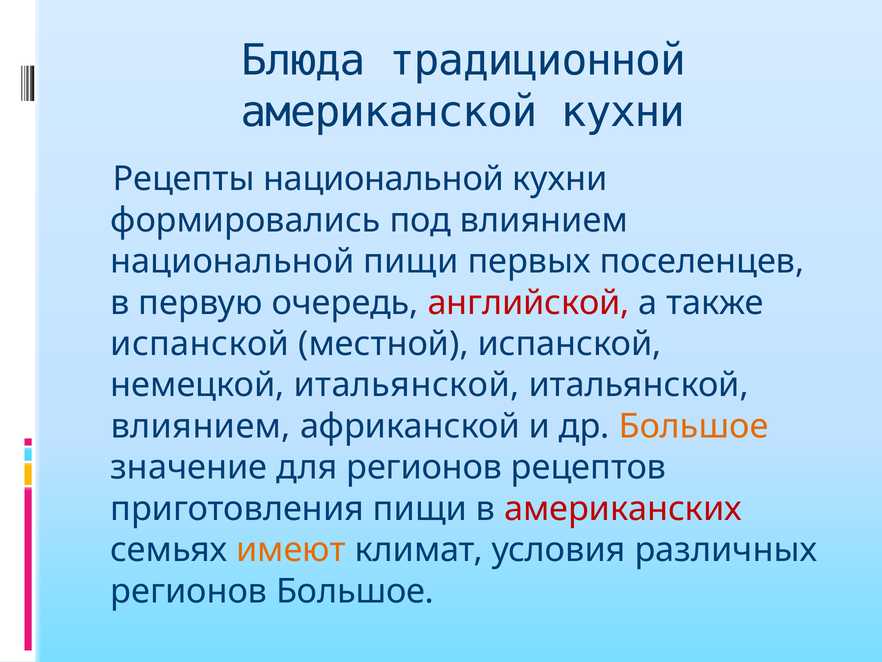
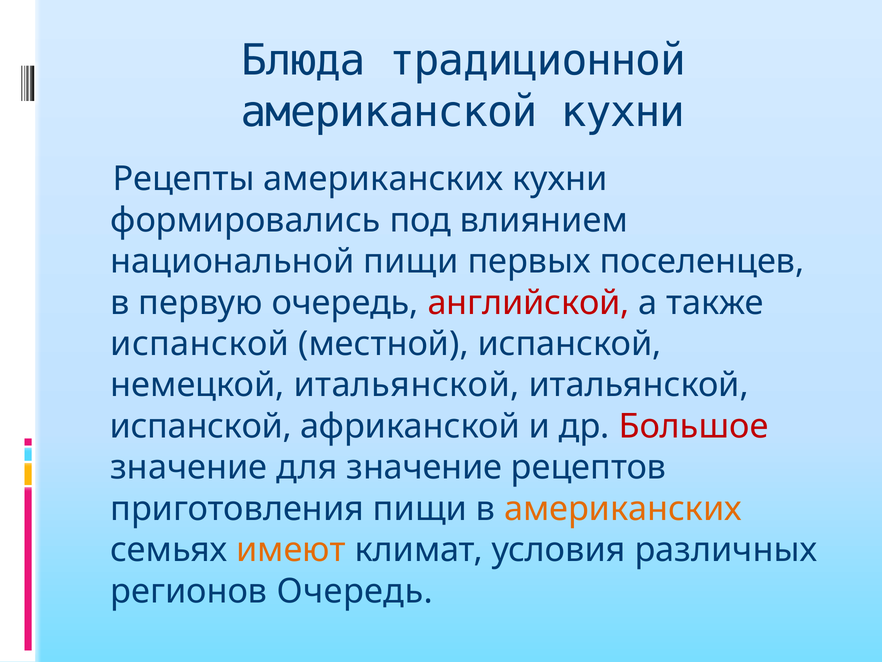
Рецепты национальной: национальной -> американских (383, 179)
влиянием: влиянием -> испанской (201, 426)
Большое colour: orange -> red (694, 426)
для регионов: регионов -> значение (424, 467)
американских colour: red -> orange (623, 508)
регионов Большое: Большое -> Очередь (355, 591)
